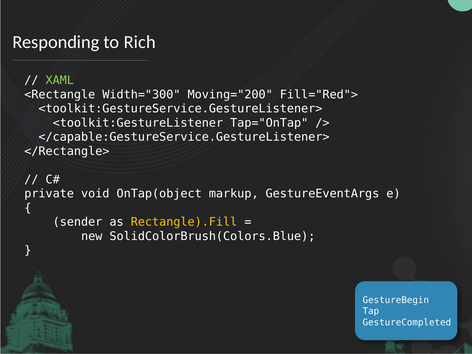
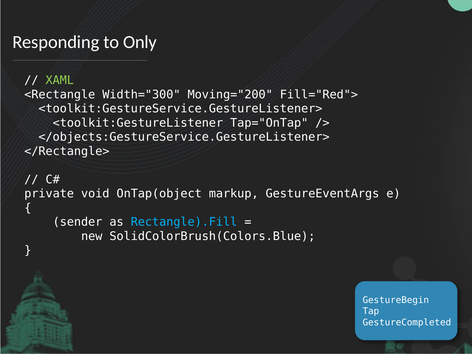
Rich: Rich -> Only (140, 42)
</capable:GestureService.GestureListener>: </capable:GestureService.GestureListener> -> </objects:GestureService.GestureListener> (184, 137)
Rectangle).Fill colour: yellow -> light blue (184, 222)
